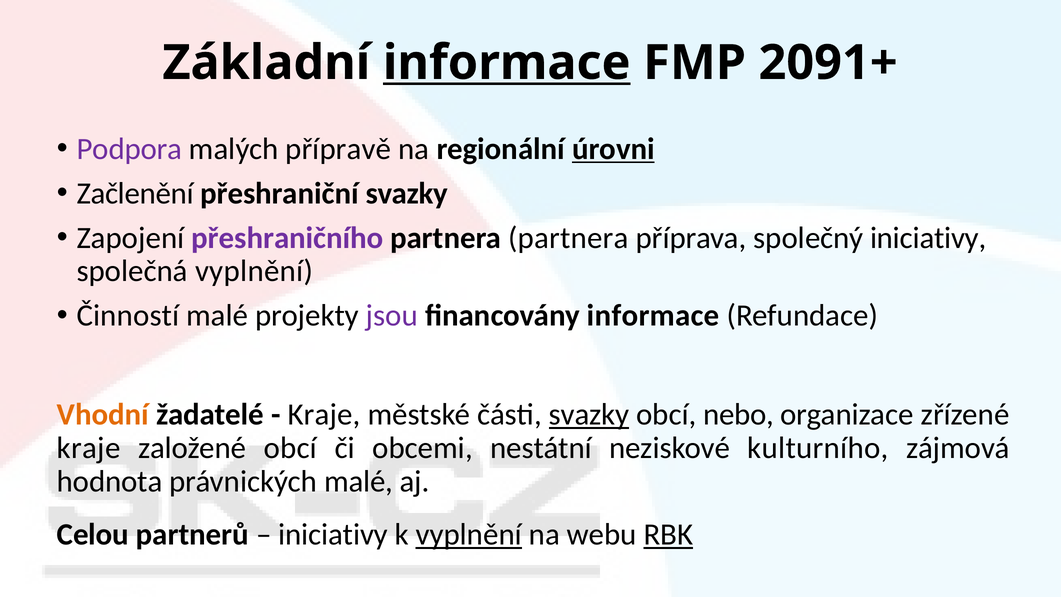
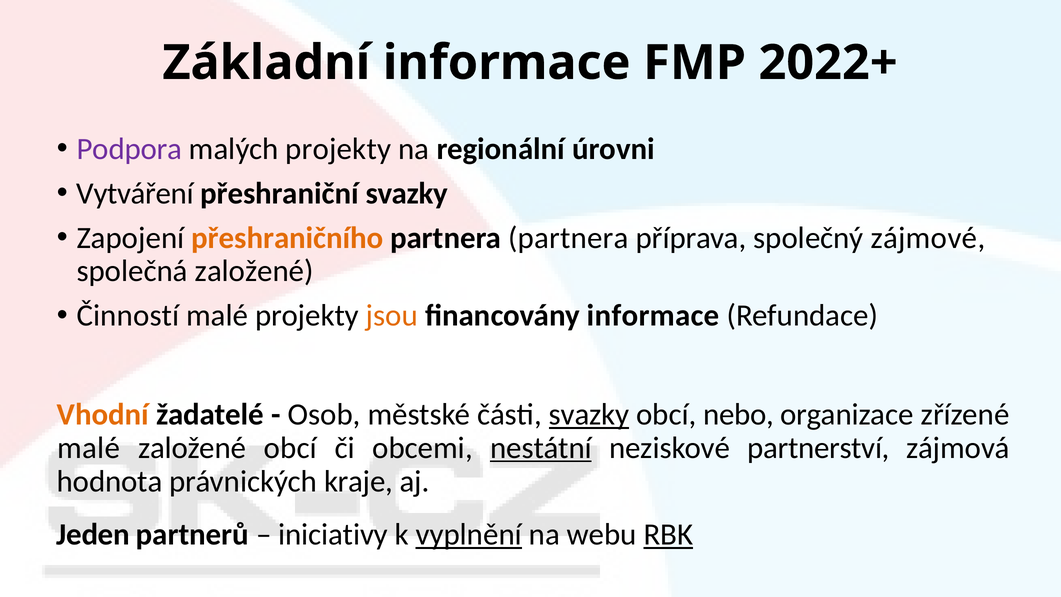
informace underline: present -> none (507, 63)
2091+: 2091+ -> 2022+ (828, 63)
malých přípravě: přípravě -> projekty (338, 149)
úrovni underline: present -> none (613, 149)
Začlenění: Začlenění -> Vytváření (135, 193)
přeshraničního colour: purple -> orange (287, 238)
společný iniciativy: iniciativy -> zájmové (928, 238)
společná vyplnění: vyplnění -> založené (254, 271)
jsou colour: purple -> orange (392, 316)
Kraje: Kraje -> Osob (324, 414)
kraje: kraje -> malé (89, 448)
nestátní underline: none -> present (541, 448)
kulturního: kulturního -> partnerství (818, 448)
právnických malé: malé -> kraje (358, 481)
Celou: Celou -> Jeden (93, 534)
